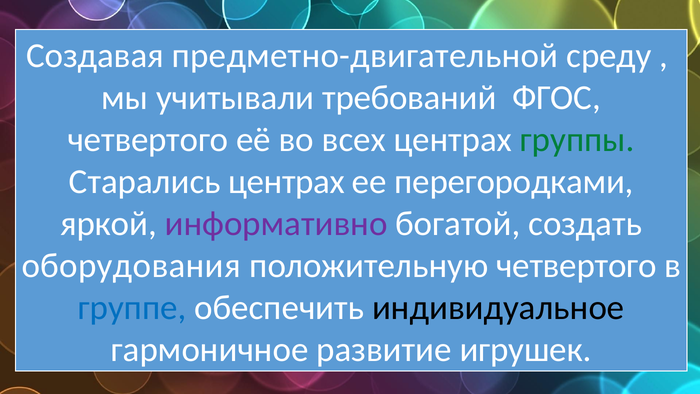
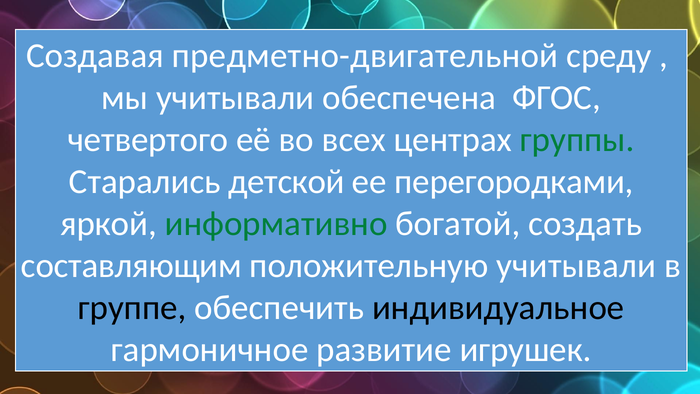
требований: требований -> обеспечена (409, 97)
Старались центрах: центрах -> детской (286, 181)
информативно colour: purple -> green (276, 223)
оборудования: оборудования -> составляющим (131, 265)
положительную четвертого: четвертого -> учитывали (576, 265)
группе colour: blue -> black (132, 307)
